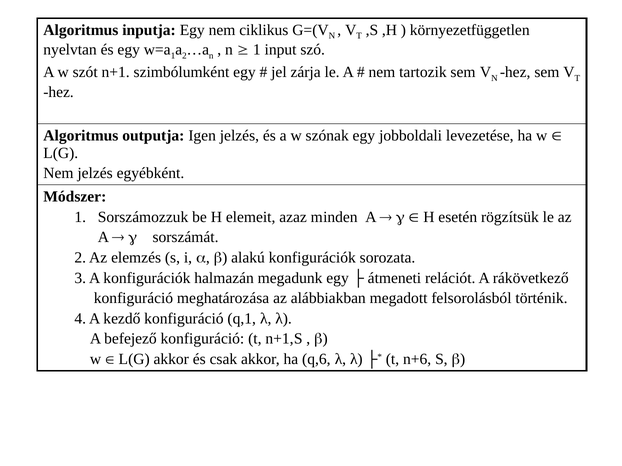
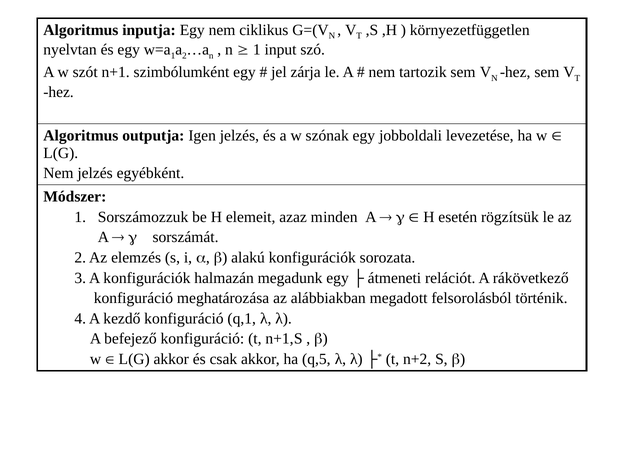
q,6: q,6 -> q,5 (316, 359)
n+6: n+6 -> n+2 (417, 359)
